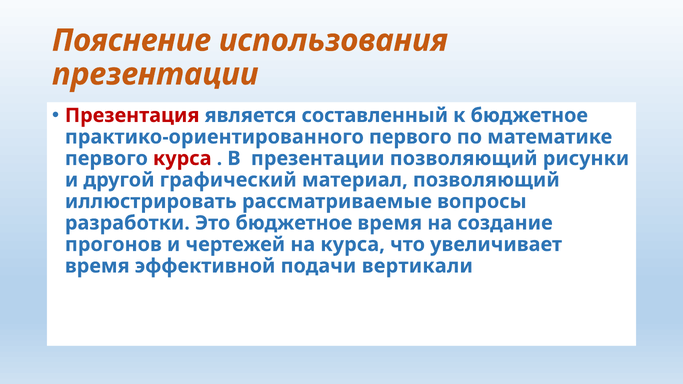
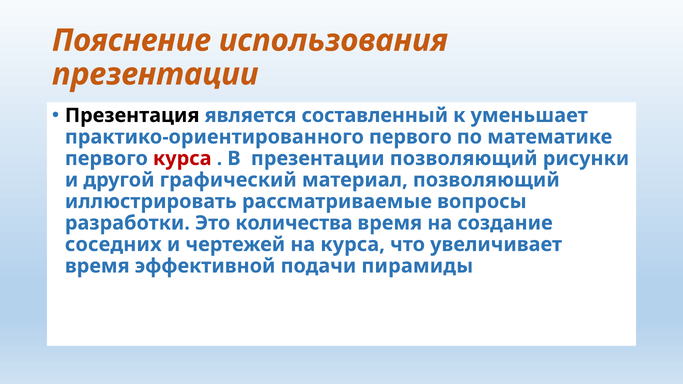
Презентация colour: red -> black (132, 115)
к бюджетное: бюджетное -> уменьшает (529, 115)
Это бюджетное: бюджетное -> количества (294, 223)
прогонов: прогонов -> соседних (113, 245)
вертикали: вертикали -> пирамиды (417, 266)
